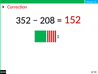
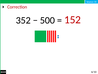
208: 208 -> 500 (47, 20)
